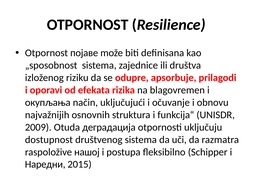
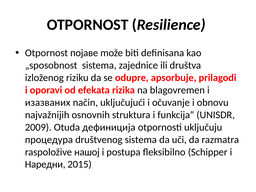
окупљања: окупљања -> изазваних (48, 102)
деградација: деградација -> дефиниција (109, 127)
dostupnost: dostupnost -> процедура (49, 140)
